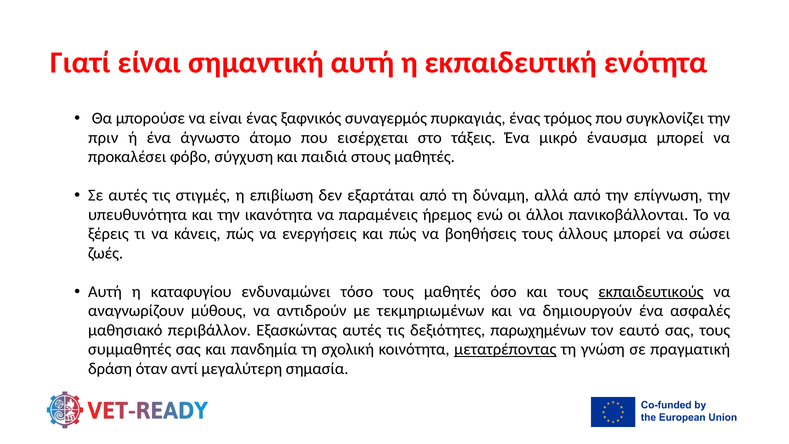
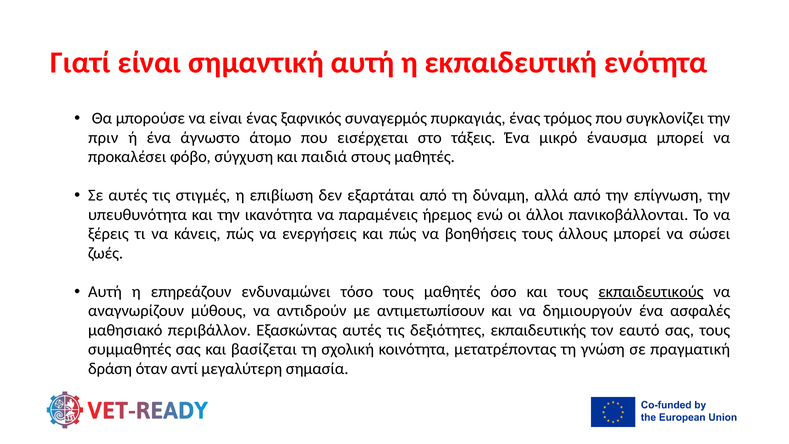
καταφυγίου: καταφυγίου -> επηρεάζουν (191, 291)
τεκμηριωμένων: τεκμηριωμένων -> αντιμετωπίσουν (431, 311)
παρωχημένων: παρωχημένων -> εκπαιδευτικής (538, 330)
πανδημία: πανδημία -> βασίζεται (264, 349)
μετατρέποντας underline: present -> none (505, 349)
